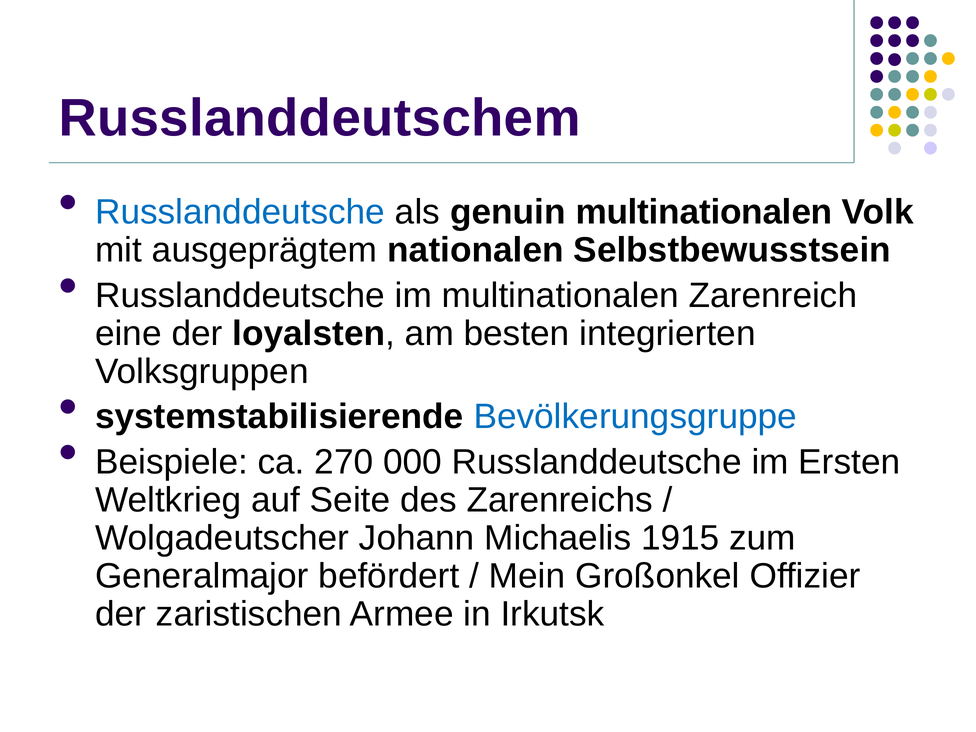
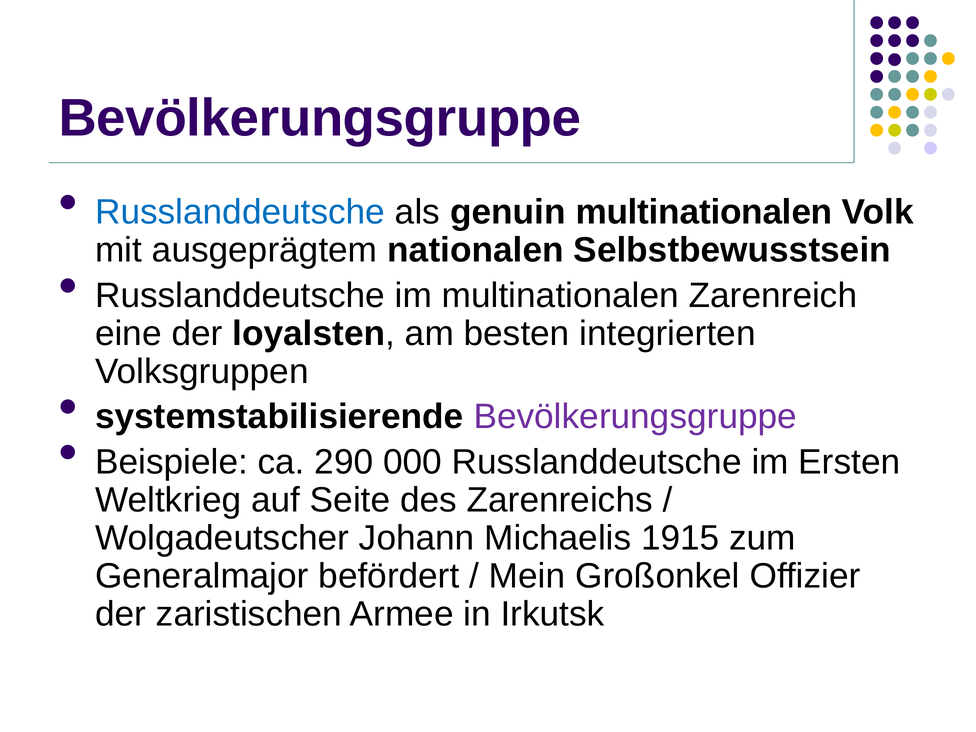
Russlanddeutschem: Russlanddeutschem -> Bevölkerungsgruppe (320, 118)
Bevölkerungsgruppe colour: blue -> purple (635, 417)
270: 270 -> 290 (344, 462)
